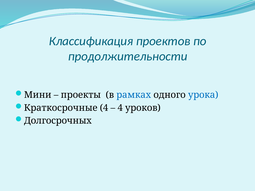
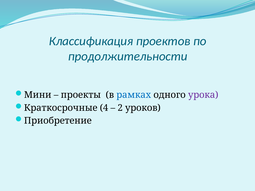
урока colour: blue -> purple (203, 95)
4: 4 -> 2 (120, 108)
Долгосрочных: Долгосрочных -> Приобретение (58, 121)
